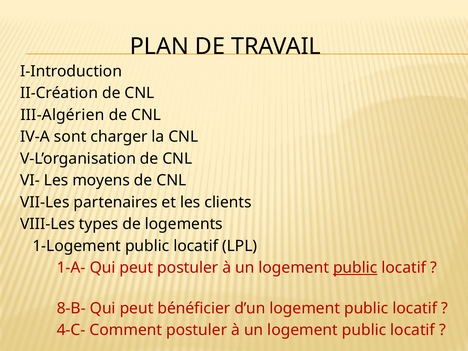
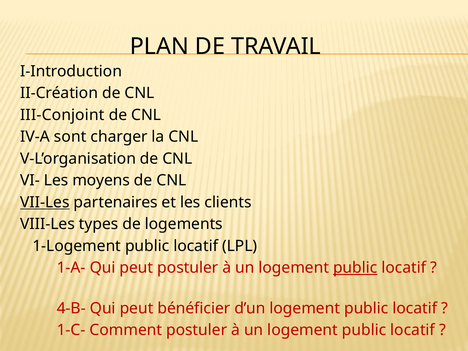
III-Algérien: III-Algérien -> III-Conjoint (62, 115)
VII-Les underline: none -> present (45, 202)
8-B-: 8-B- -> 4-B- (71, 308)
4-C-: 4-C- -> 1-C- (71, 330)
